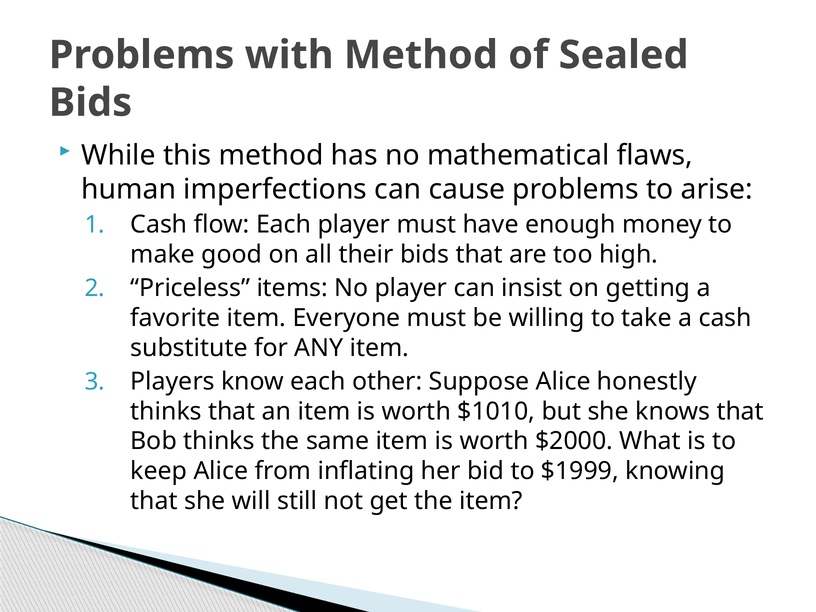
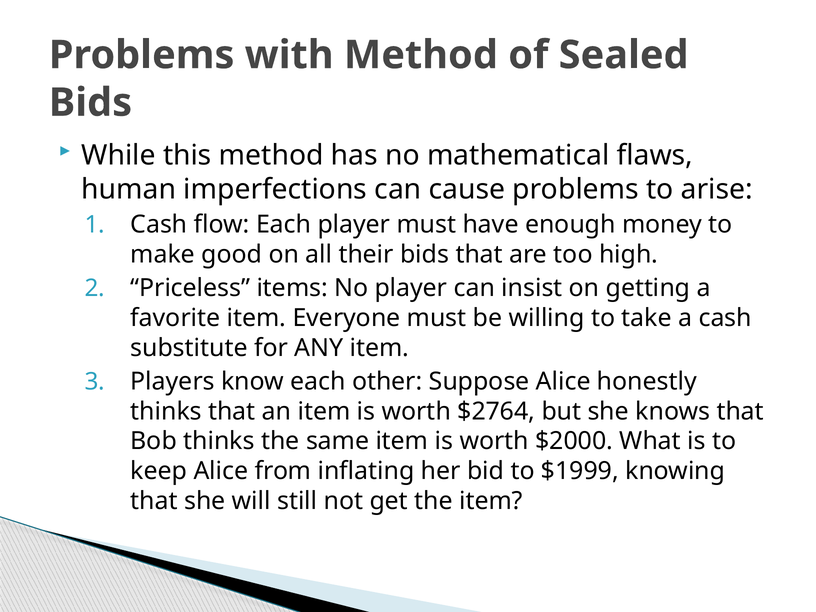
$1010: $1010 -> $2764 (496, 411)
